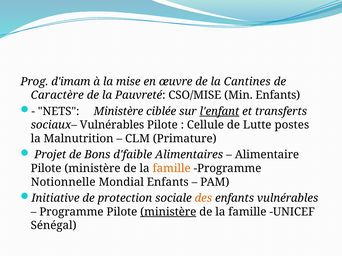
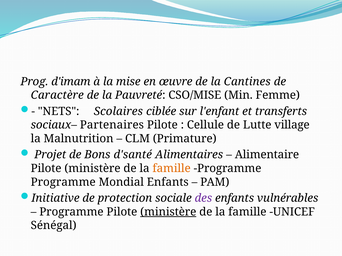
Min Enfants: Enfants -> Femme (278, 95)
NETS Ministère: Ministère -> Scolaires (118, 112)
l'enfant underline: present -> none (219, 112)
sociaux– Vulnérables: Vulnérables -> Partenaires (112, 125)
postes: postes -> village (292, 125)
d'faible: d'faible -> d'santé (133, 155)
Notionnelle: Notionnelle -> Programme (63, 182)
des colour: orange -> purple (203, 199)
